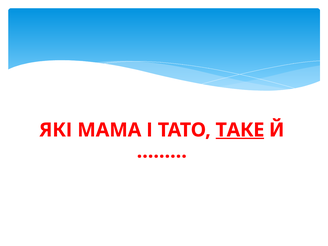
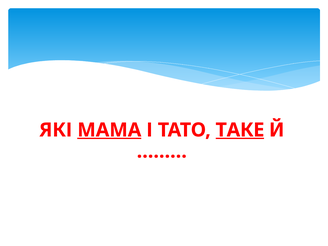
МАМА underline: none -> present (109, 130)
